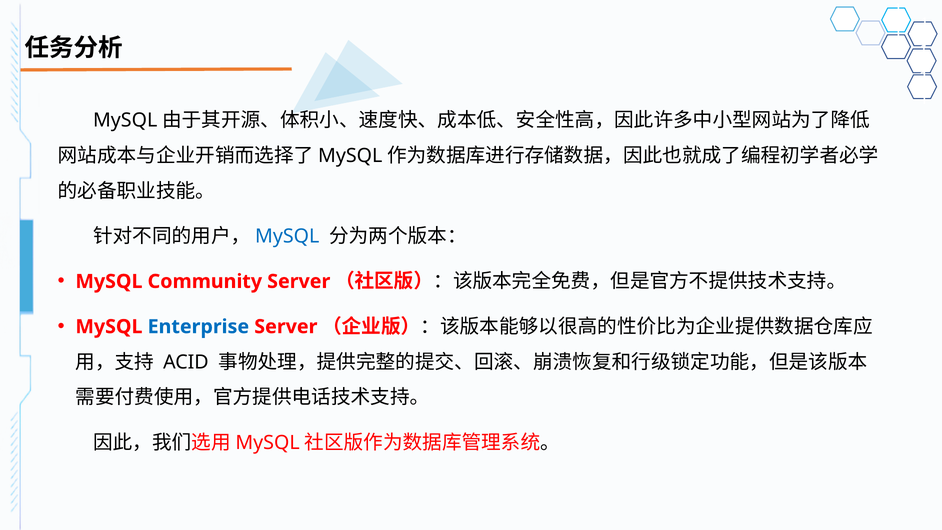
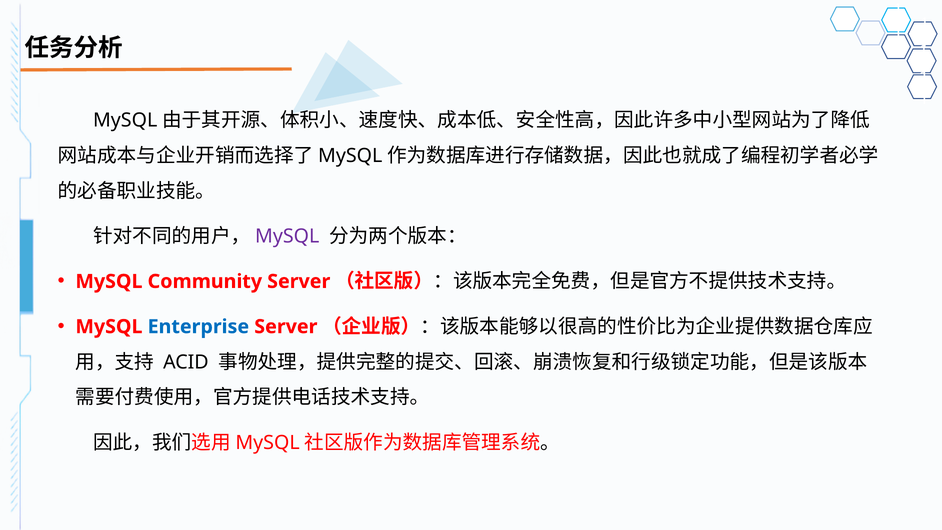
MySQL colour: blue -> purple (287, 236)
